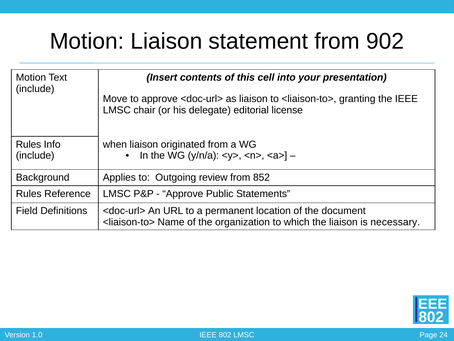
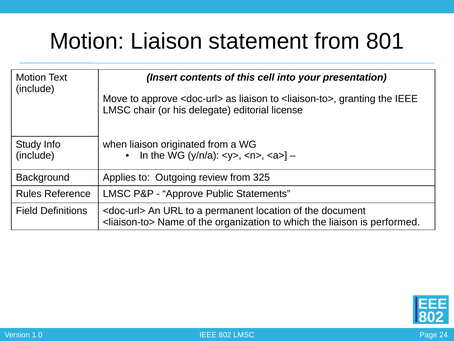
902: 902 -> 801 (385, 41)
Rules: Rules -> Study (29, 144)
852: 852 -> 325 (262, 177)
necessary: necessary -> performed (395, 222)
